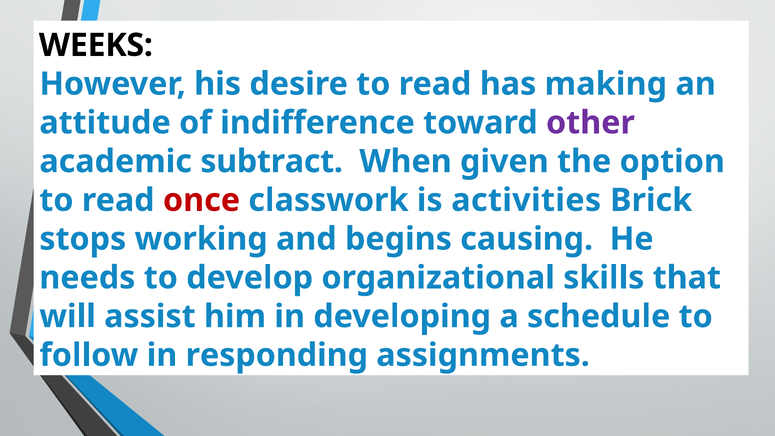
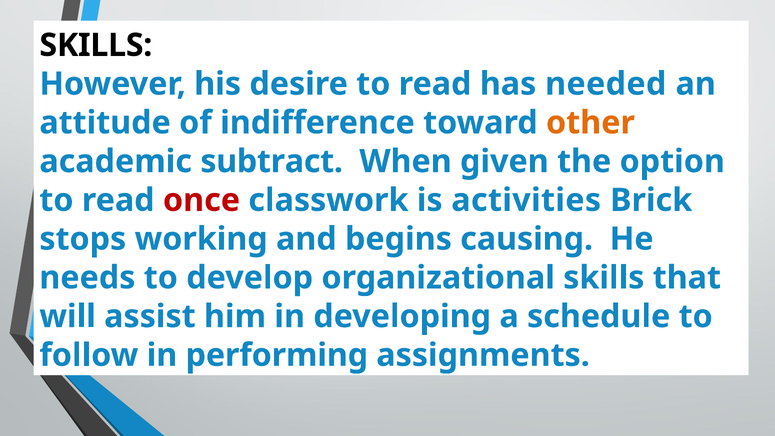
WEEKS: WEEKS -> SKILLS (96, 45)
making: making -> needed (606, 84)
other colour: purple -> orange (590, 123)
responding: responding -> performing (277, 355)
